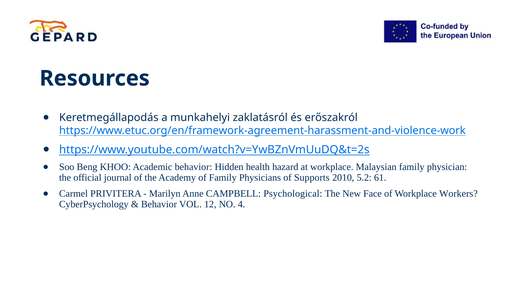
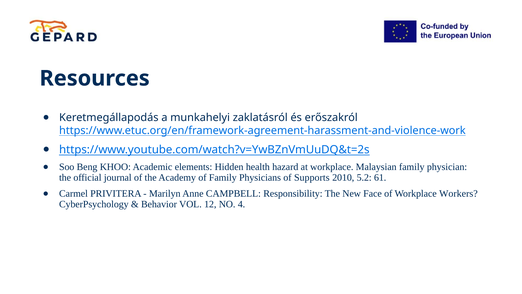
Academic behavior: behavior -> elements (194, 167)
Psychological: Psychological -> Responsibility (293, 193)
